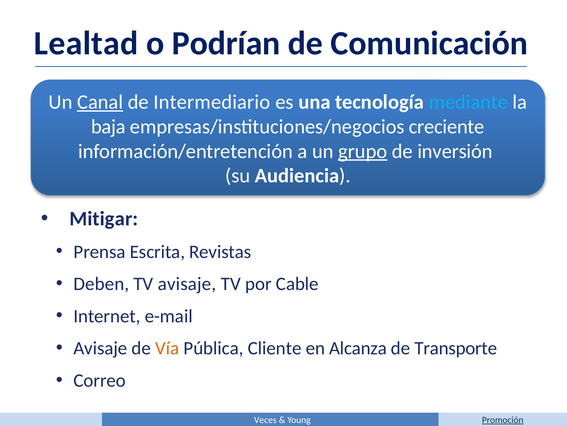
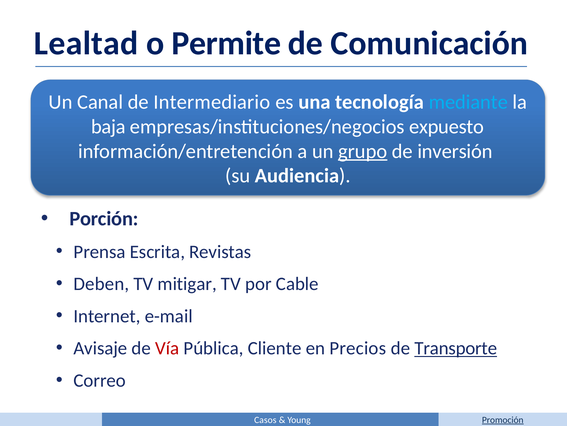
Podrían: Podrían -> Permite (226, 43)
Canal underline: present -> none (100, 102)
creciente: creciente -> expuesto (447, 126)
Mitigar: Mitigar -> Porción (104, 218)
TV avisaje: avisaje -> mitigar (187, 283)
Vía colour: orange -> red (167, 348)
Alcanza: Alcanza -> Precios (358, 348)
Transporte underline: none -> present (456, 348)
Veces: Veces -> Casos (265, 419)
